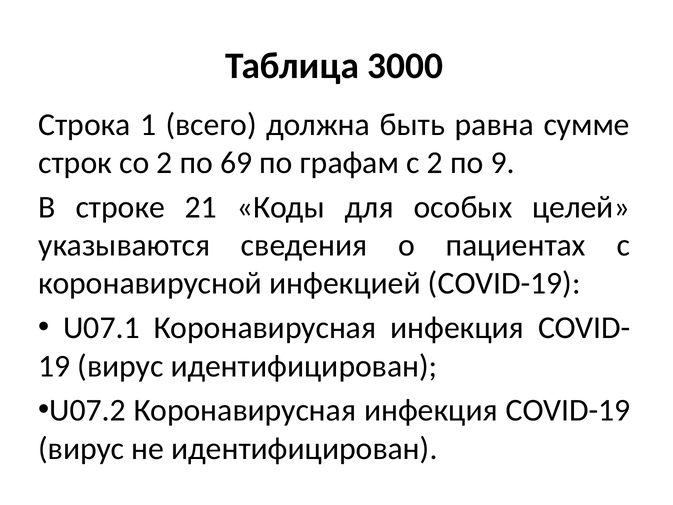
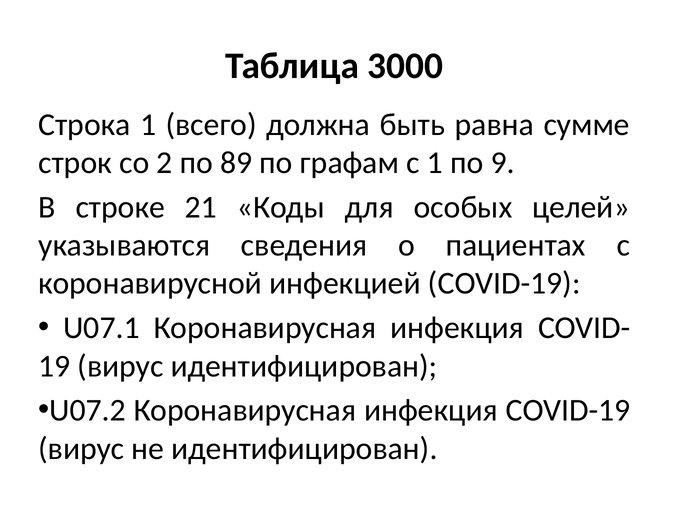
69: 69 -> 89 (236, 163)
с 2: 2 -> 1 (435, 163)
